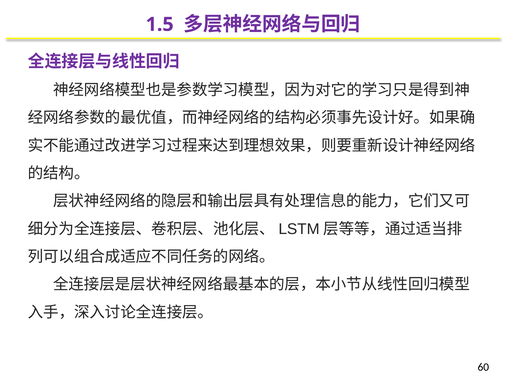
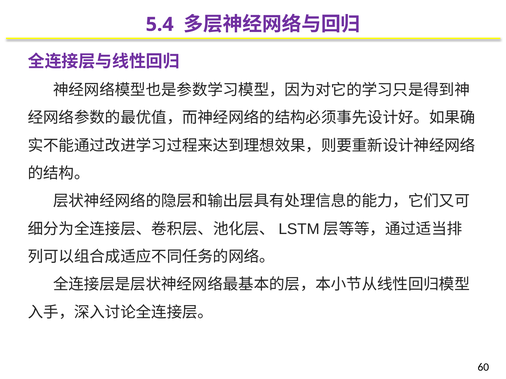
1.5: 1.5 -> 5.4 (160, 24)
